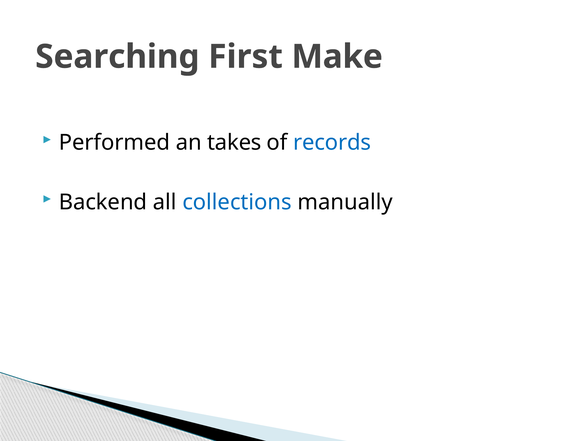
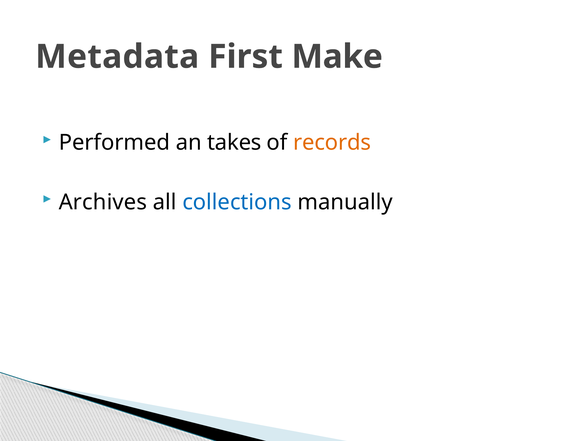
Searching: Searching -> Metadata (117, 57)
records colour: blue -> orange (332, 143)
Backend: Backend -> Archives (103, 202)
